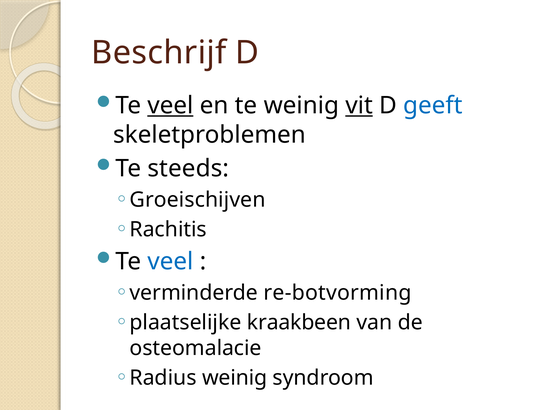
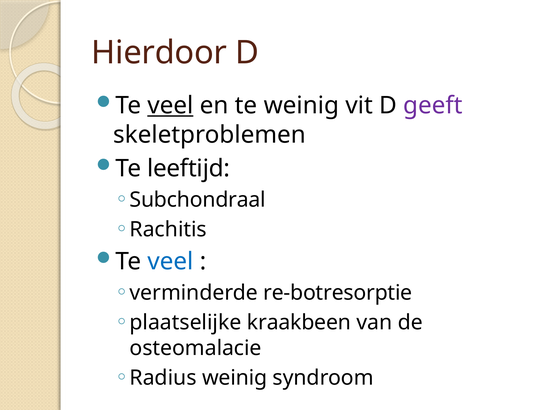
Beschrijf: Beschrijf -> Hierdoor (159, 53)
vit underline: present -> none (359, 106)
geeft colour: blue -> purple (433, 106)
steeds: steeds -> leeftijd (188, 169)
Groeischijven: Groeischijven -> Subchondraal (198, 200)
re-botvorming: re-botvorming -> re-botresorptie (338, 293)
